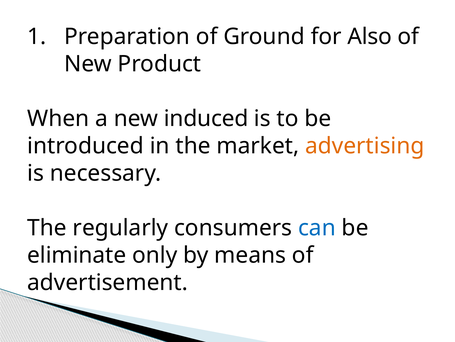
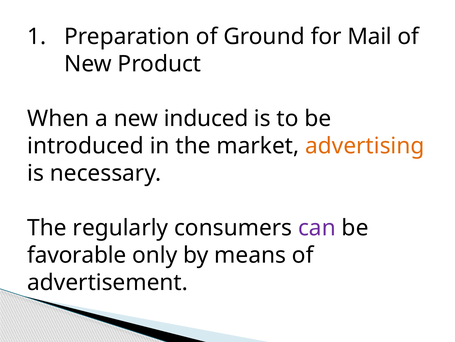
Also: Also -> Mail (370, 36)
can colour: blue -> purple (317, 228)
eliminate: eliminate -> favorable (77, 255)
